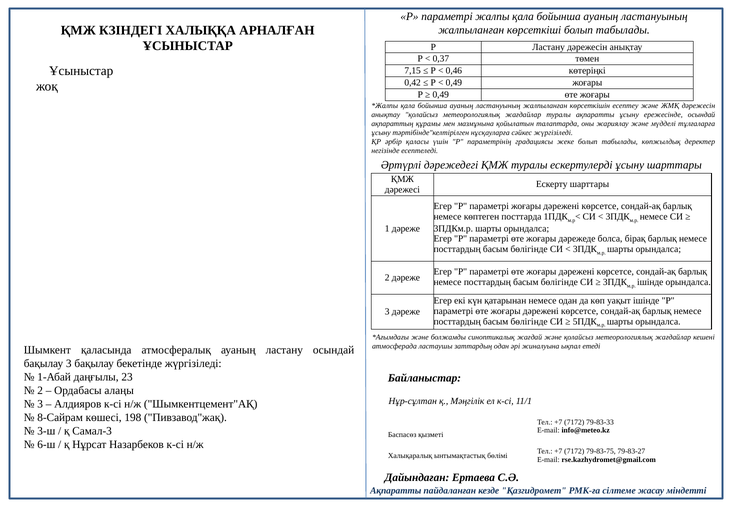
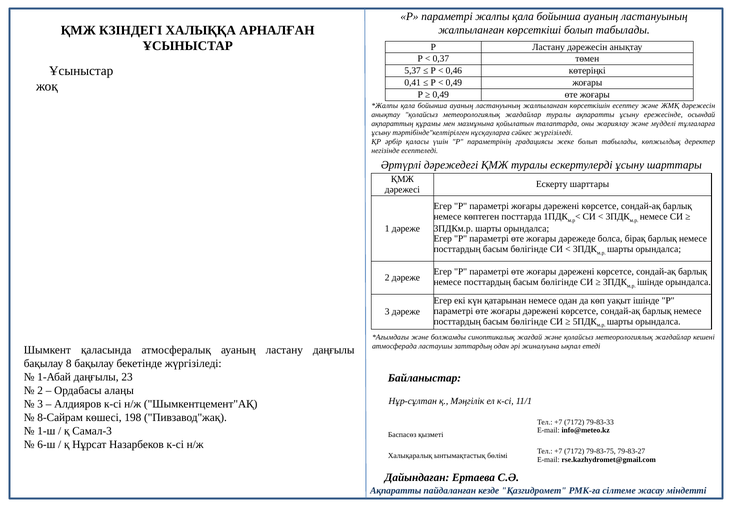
7,15: 7,15 -> 5,37 (413, 71)
0,42: 0,42 -> 0,41 (413, 83)
ластану осындай: осындай -> даңғылы (334, 350)
бақылау 3: 3 -> 8 (69, 363)
3-ш: 3-ш -> 1-ш (46, 431)
